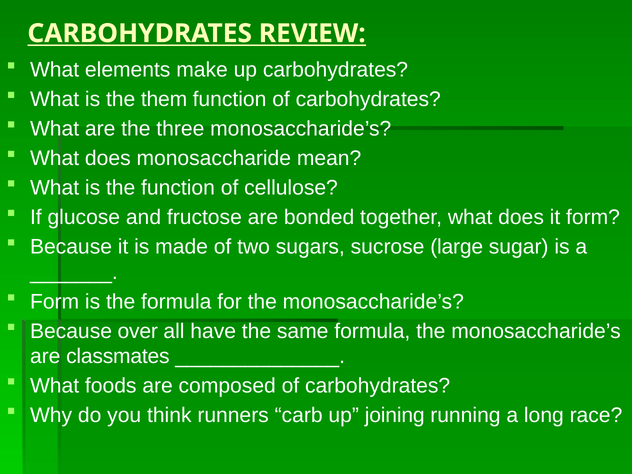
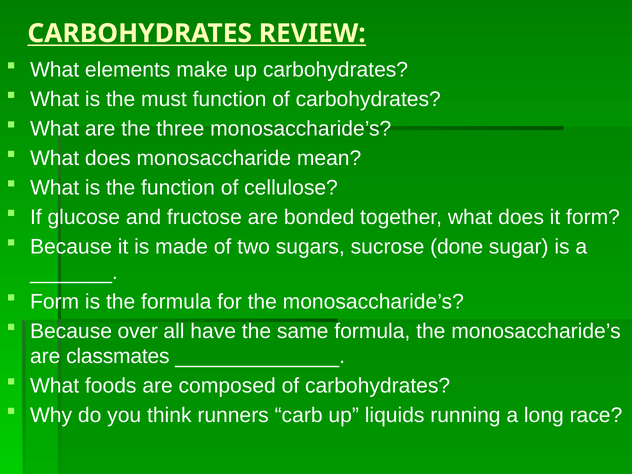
them: them -> must (164, 99)
large: large -> done (457, 247)
joining: joining -> liquids (395, 415)
